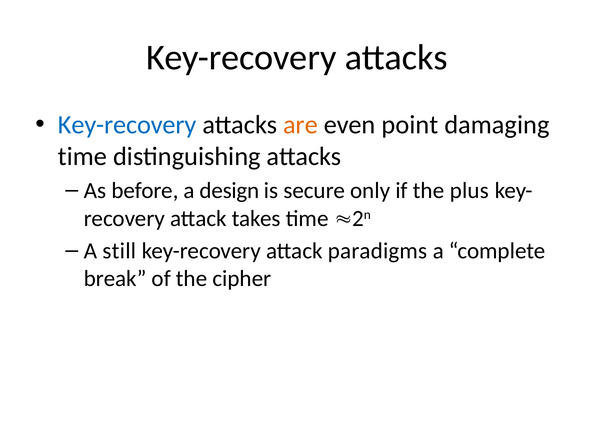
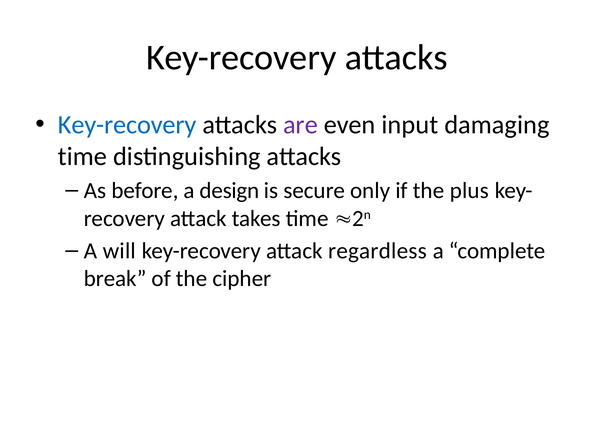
are colour: orange -> purple (300, 125)
point: point -> input (410, 125)
still: still -> will (119, 251)
paradigms: paradigms -> regardless (378, 251)
